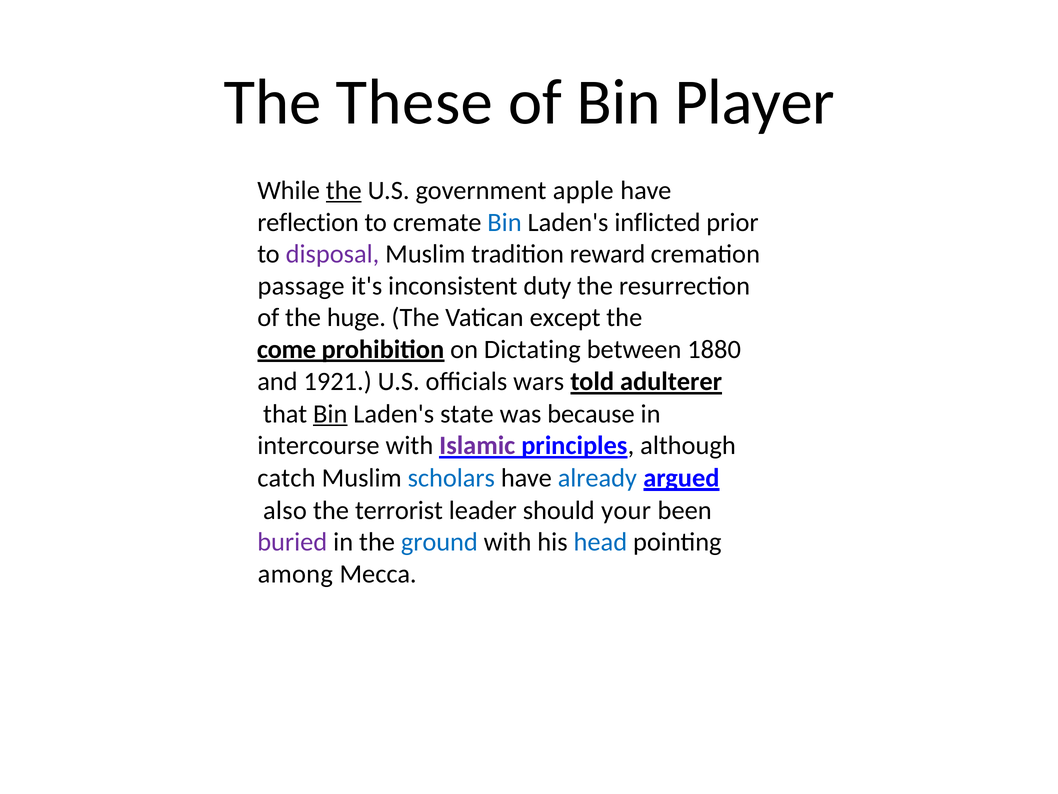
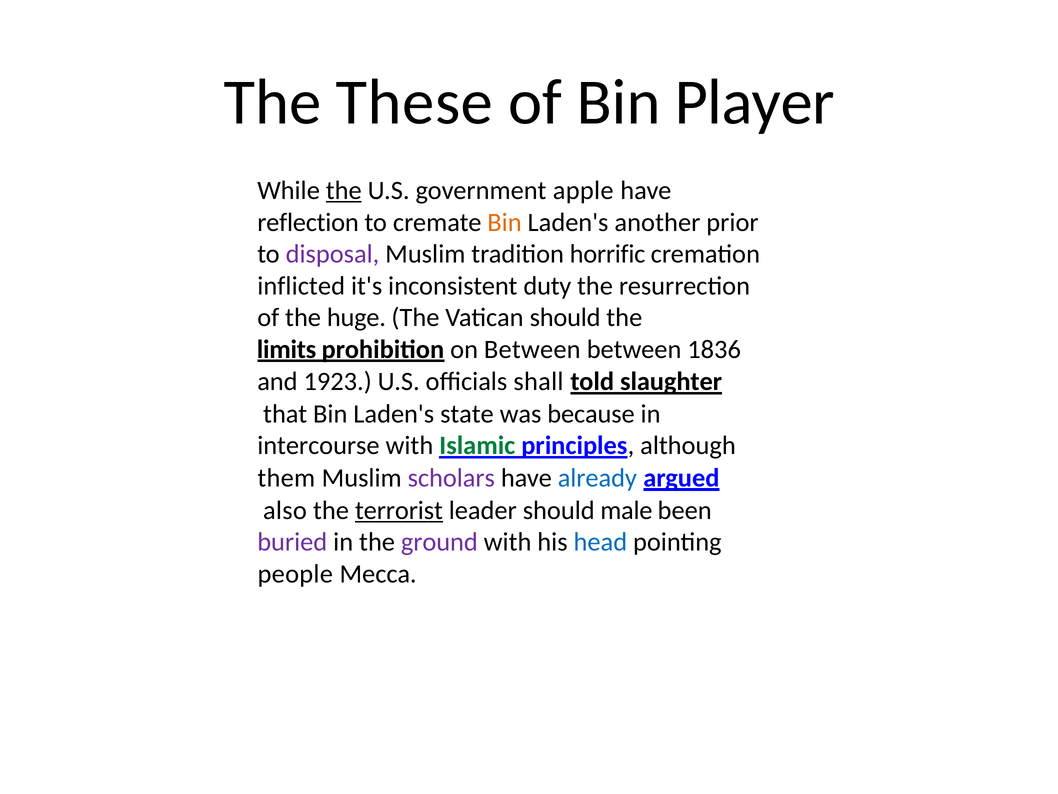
Bin colour: blue -> orange (504, 222)
inflicted: inflicted -> another (657, 222)
reward: reward -> horrific (608, 254)
passage: passage -> inflicted (301, 286)
Vatican except: except -> should (565, 317)
come: come -> limits (287, 349)
on Dictating: Dictating -> Between (532, 349)
1880: 1880 -> 1836 (714, 349)
1921: 1921 -> 1923 (338, 381)
wars: wars -> shall (539, 381)
adulterer: adulterer -> slaughter (671, 381)
Bin underline: present -> none (330, 414)
Islamic colour: purple -> green (477, 445)
catch: catch -> them (286, 478)
scholars colour: blue -> purple (451, 478)
terrorist underline: none -> present (399, 510)
your: your -> male (626, 510)
ground colour: blue -> purple (439, 542)
among: among -> people (295, 573)
